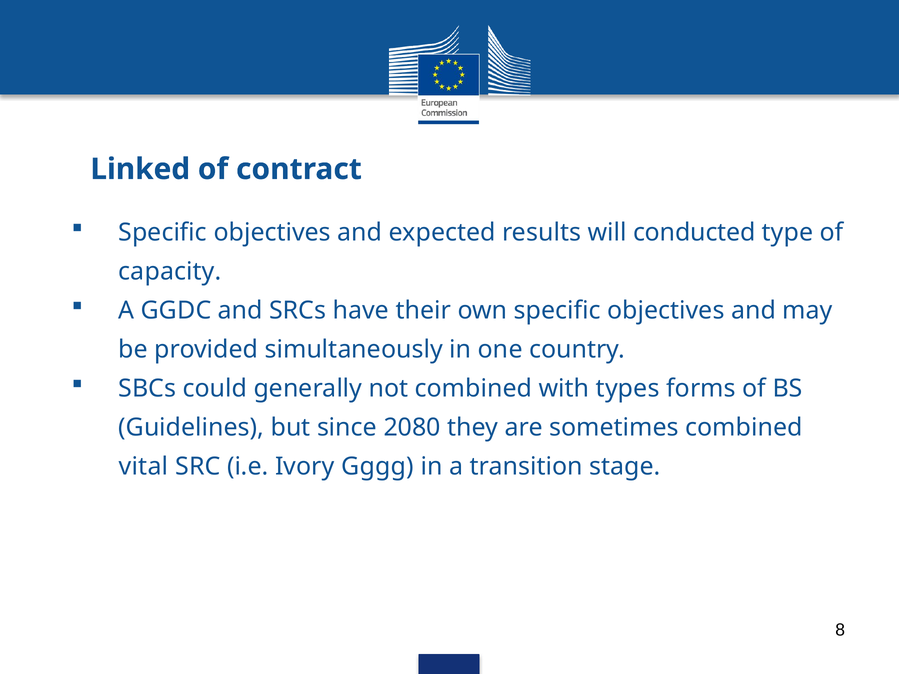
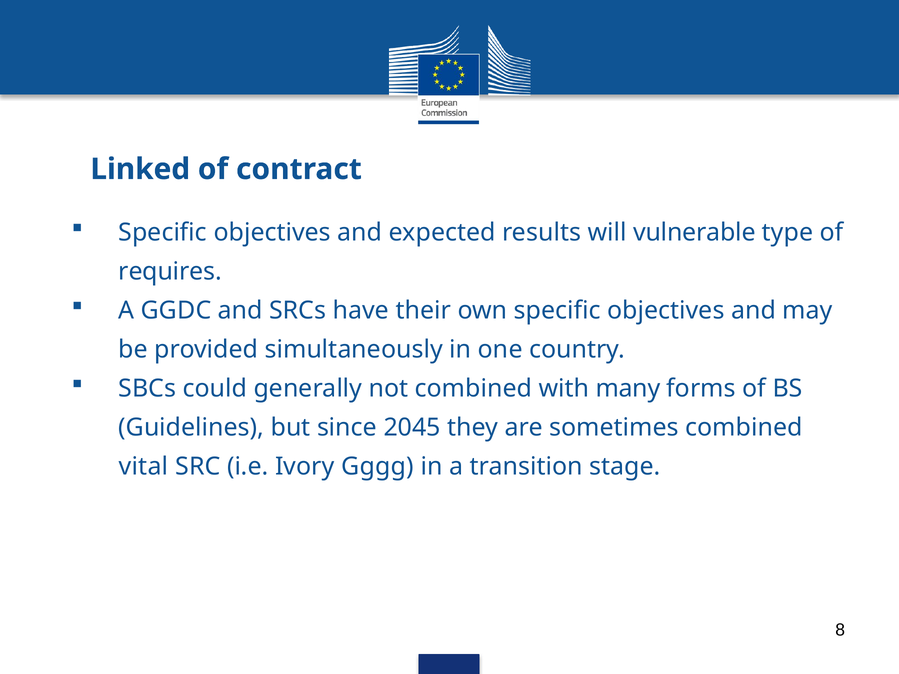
conducted: conducted -> vulnerable (694, 233)
capacity: capacity -> requires (170, 272)
types: types -> many (628, 389)
2080: 2080 -> 2045 (412, 428)
